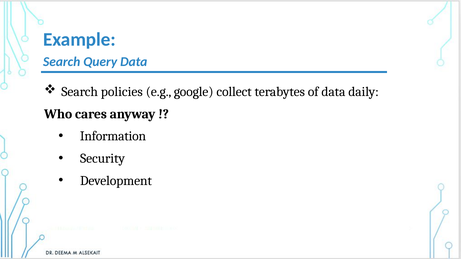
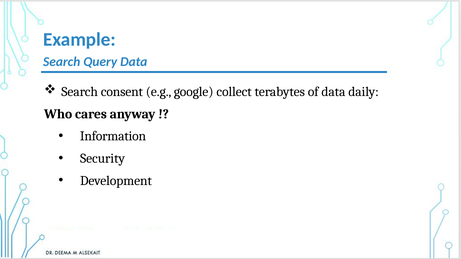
policies: policies -> consent (122, 92)
